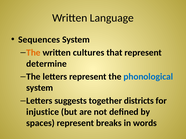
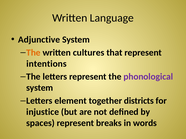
Sequences: Sequences -> Adjunctive (39, 40)
determine: determine -> intentions (47, 64)
phonological colour: blue -> purple (148, 77)
suggests: suggests -> element (71, 101)
